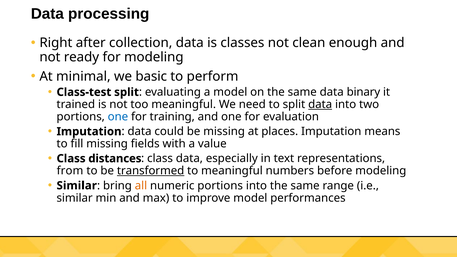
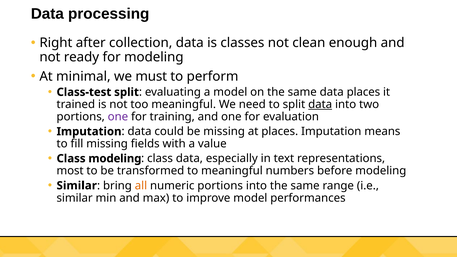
basic: basic -> must (151, 76)
data binary: binary -> places (363, 92)
one colour: blue -> purple (118, 117)
Class distances: distances -> modeling (115, 159)
from: from -> most (70, 171)
transformed underline: present -> none (151, 171)
